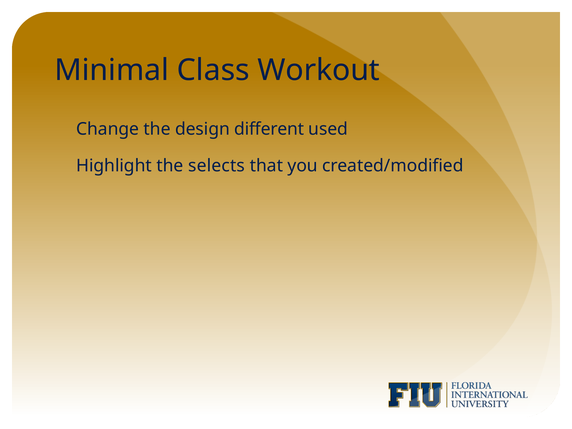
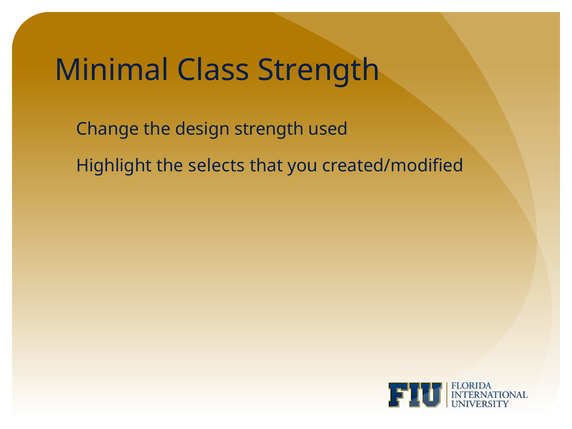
Class Workout: Workout -> Strength (319, 70)
design different: different -> strength (269, 129)
